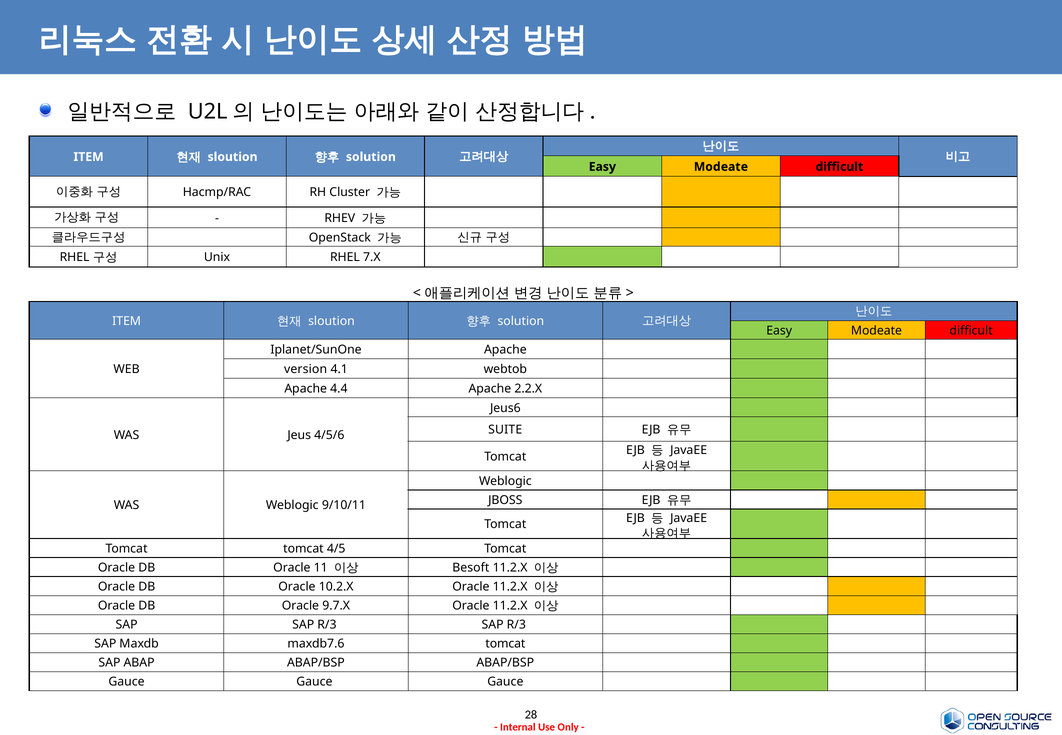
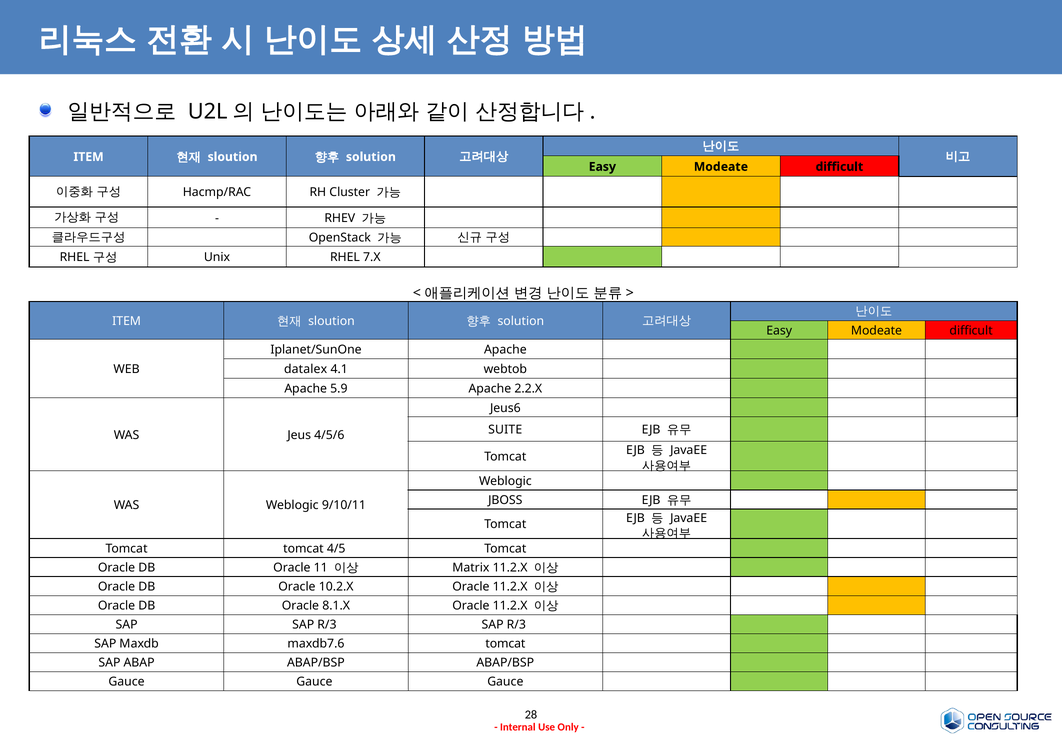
version: version -> datalex (306, 369)
4.4: 4.4 -> 5.9 (339, 389)
Besoft: Besoft -> Matrix (471, 568)
9.7.X: 9.7.X -> 8.1.X (336, 606)
